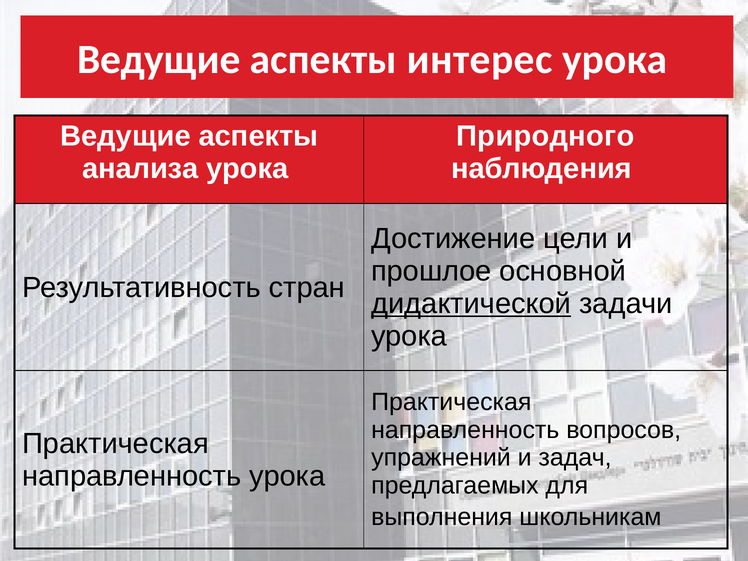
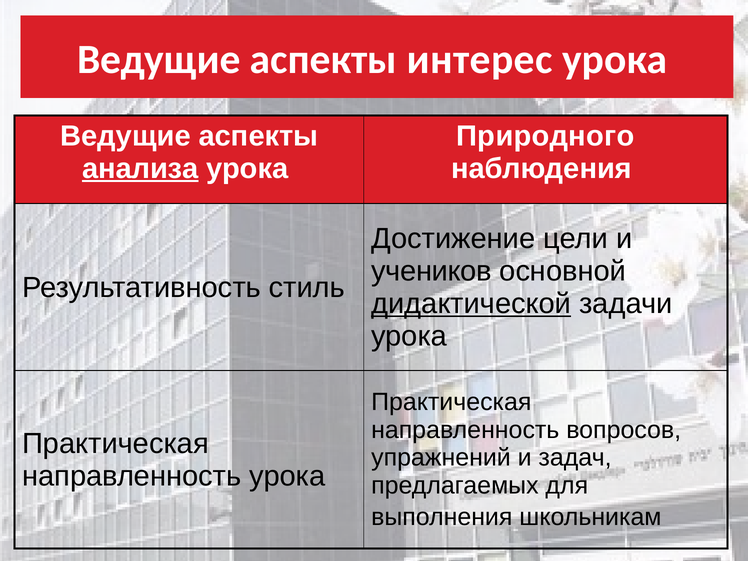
анализа underline: none -> present (140, 168)
прошлое: прошлое -> учеников (431, 271)
стран: стран -> стиль (307, 287)
